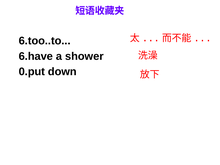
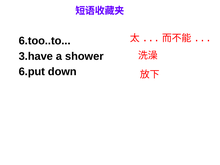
6.have: 6.have -> 3.have (36, 56)
0.put: 0.put -> 6.put (32, 72)
